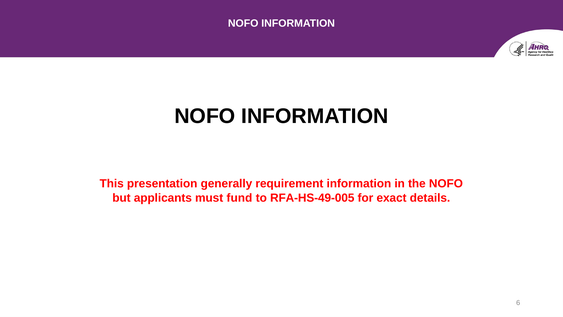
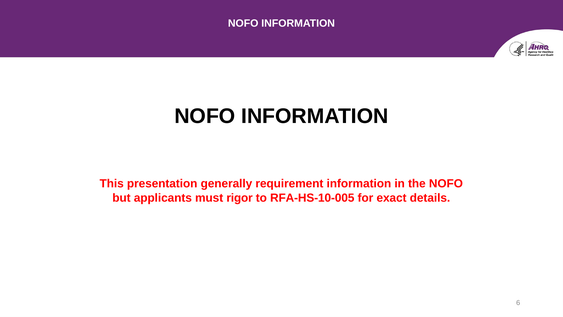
fund: fund -> rigor (240, 198)
RFA-HS-49-005: RFA-HS-49-005 -> RFA-HS-10-005 (312, 198)
